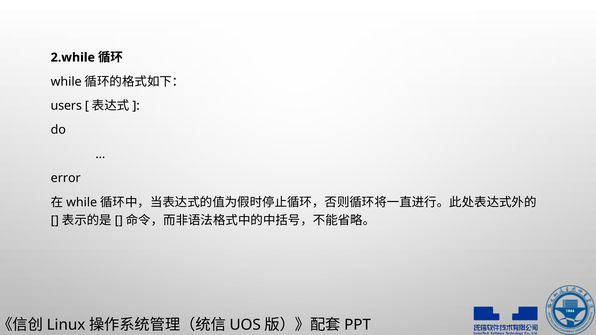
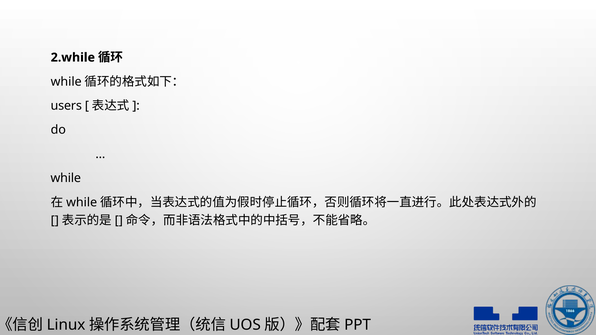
error: error -> while (66, 178)
